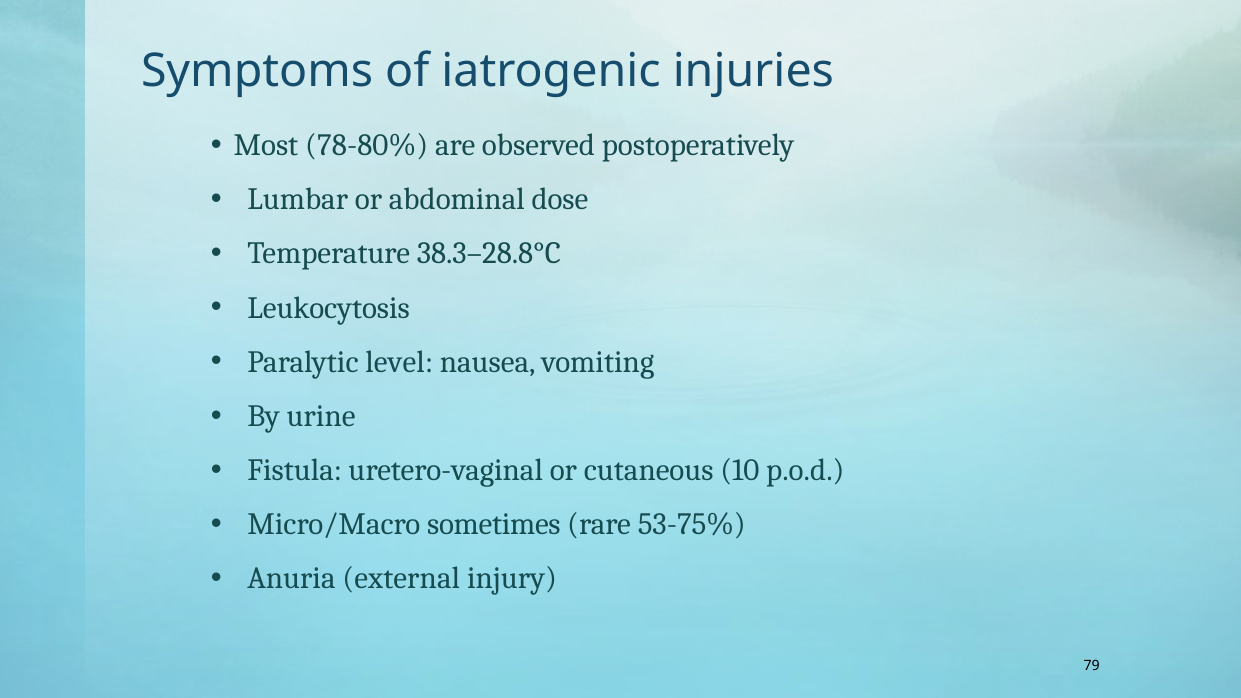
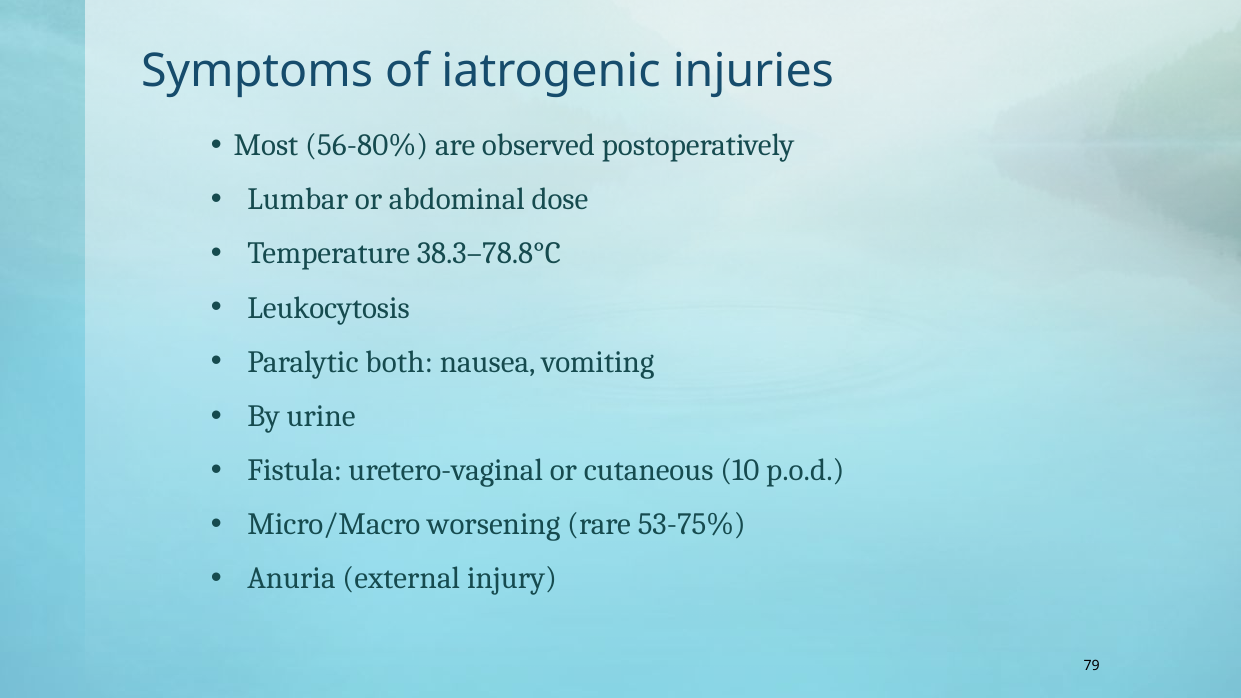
78-80%: 78-80% -> 56-80% (367, 145)
38.3–28.8°C: 38.3–28.8°C -> 38.3–78.8°C (489, 254)
level: level -> both (399, 362)
sometimes: sometimes -> worsening (494, 525)
